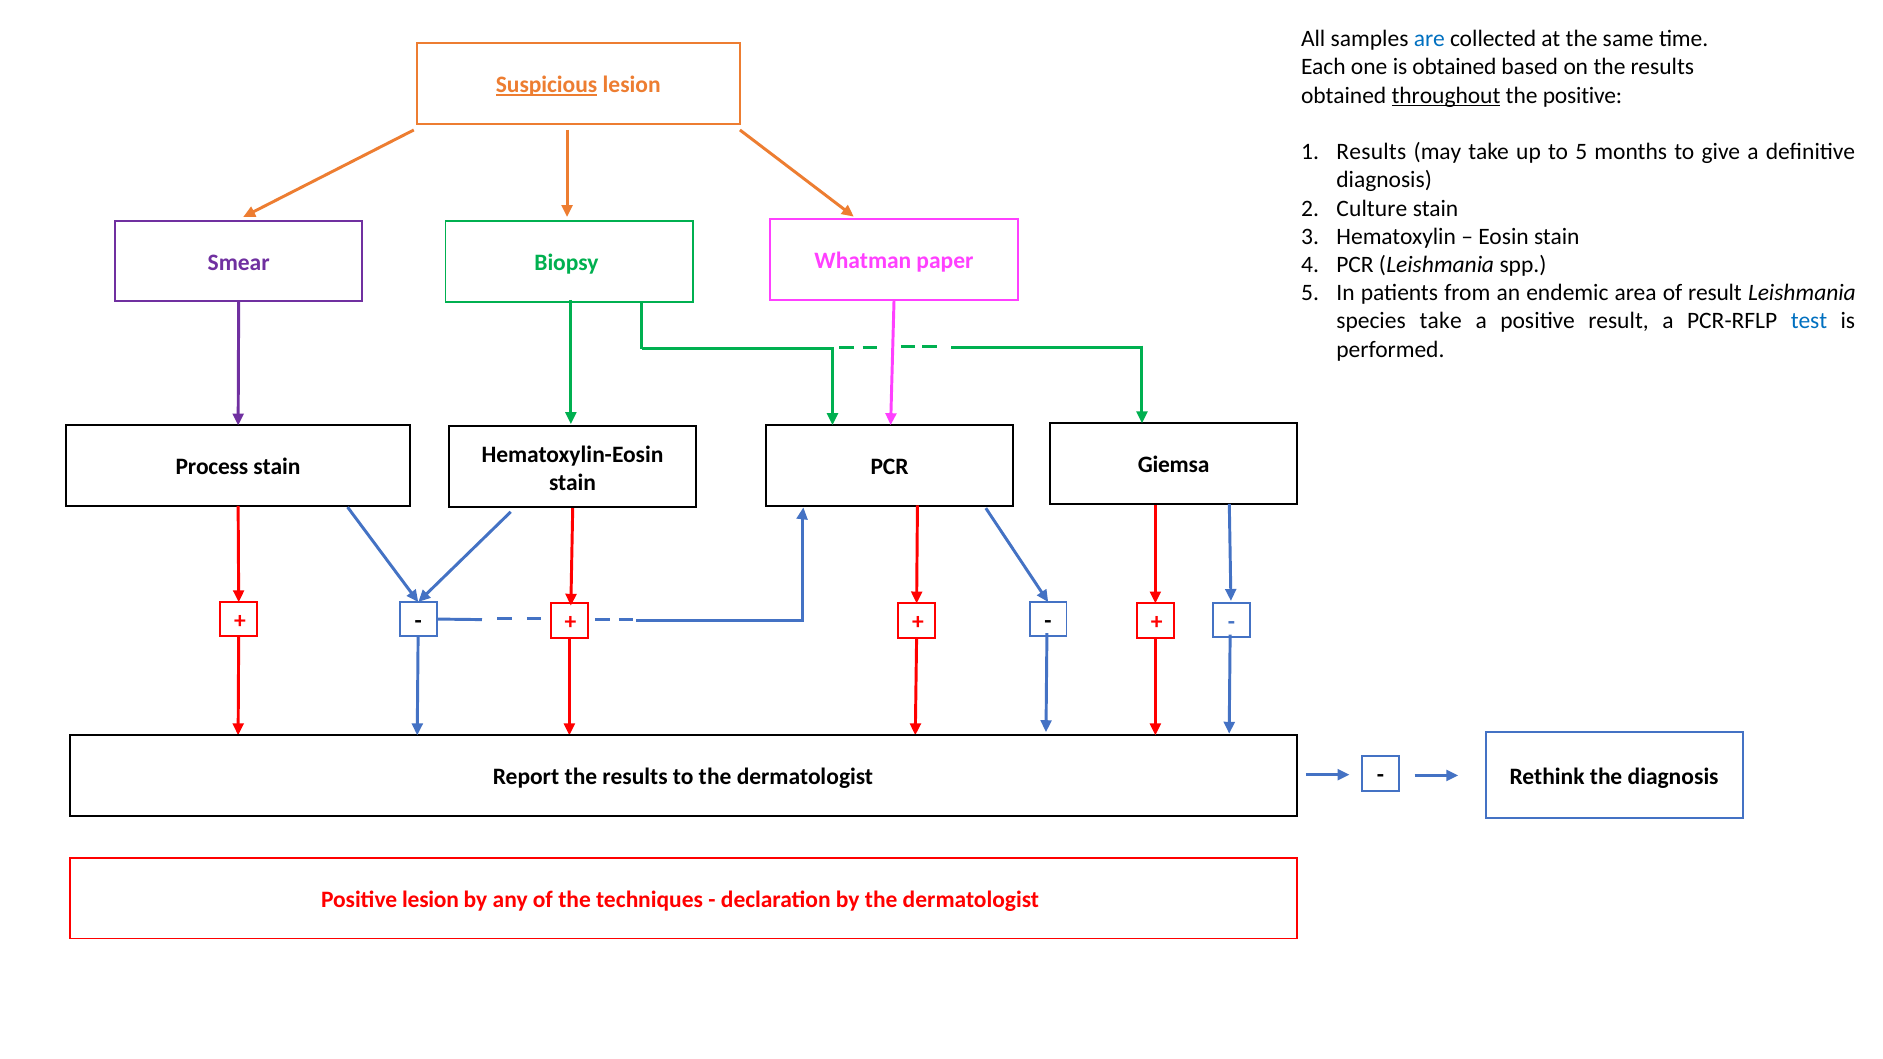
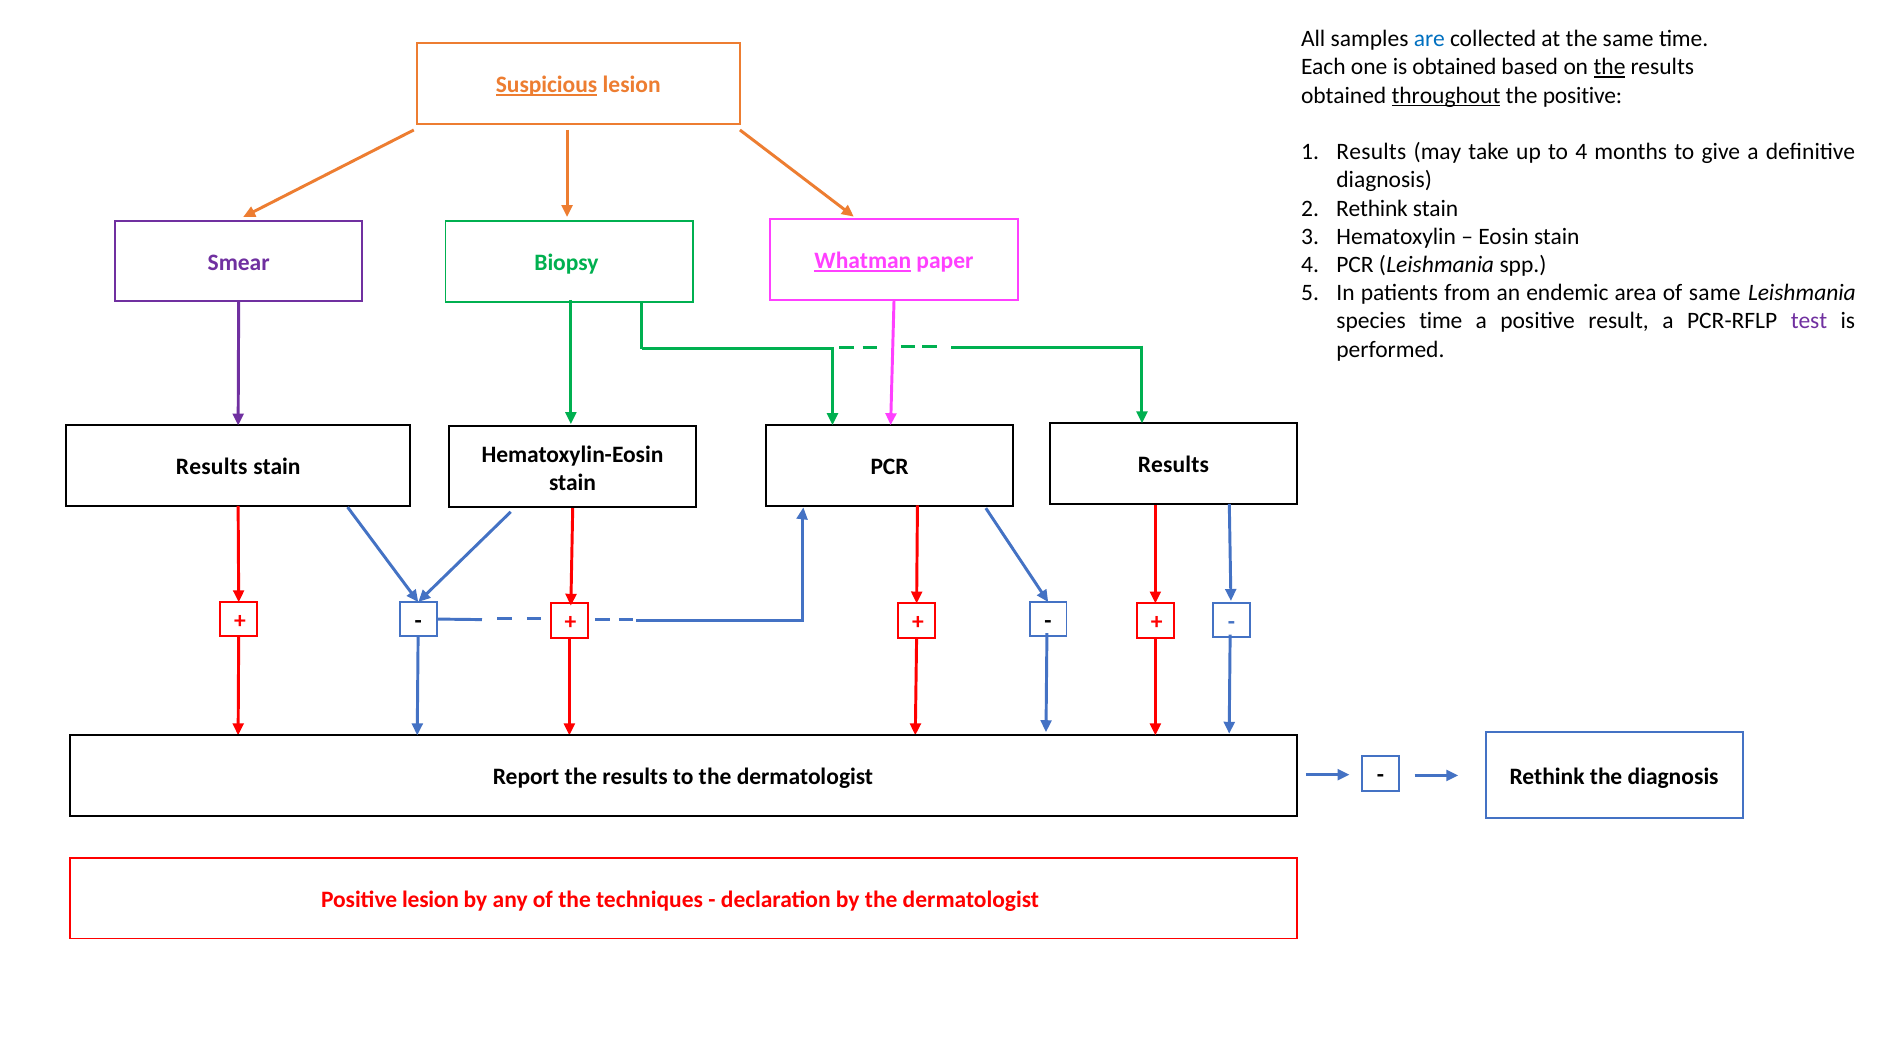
the underline: none -> present (1610, 67)
to 5: 5 -> 4 (1581, 152)
Culture: Culture -> Rethink (1372, 208)
Whatman underline: none -> present (863, 261)
of result: result -> same (1715, 293)
species take: take -> time (1441, 321)
test colour: blue -> purple (1809, 321)
Giemsa: Giemsa -> Results (1173, 465)
Process: Process -> Results (212, 467)
